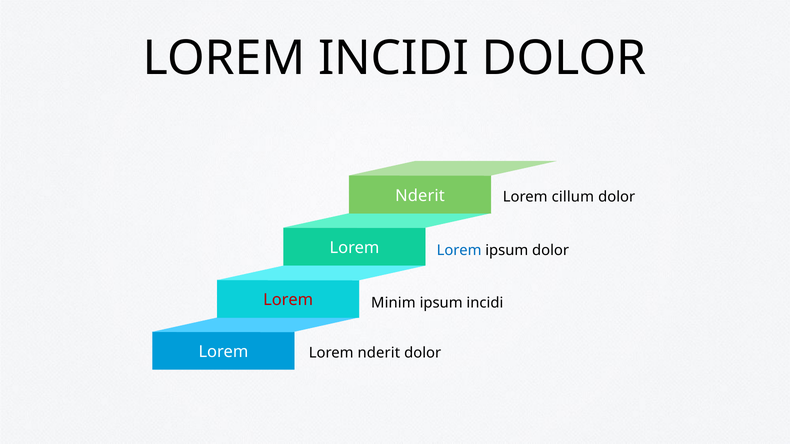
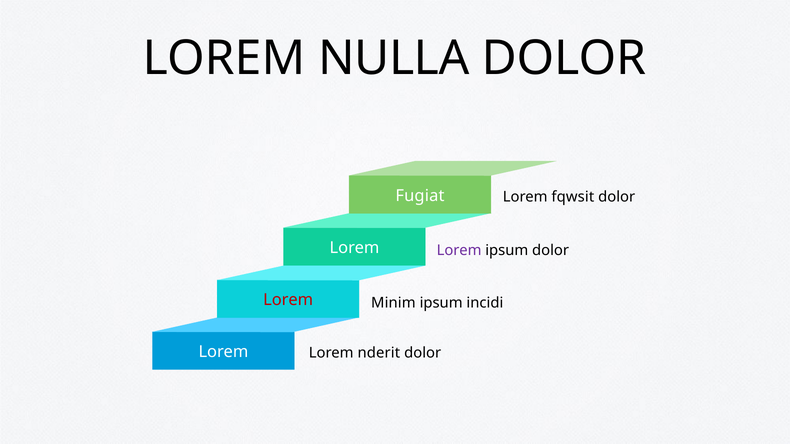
LOREM INCIDI: INCIDI -> NULLA (394, 58)
Nderit: Nderit -> Fugiat (420, 196)
cillum: cillum -> fqwsit (573, 197)
Lorem colour: blue -> purple (459, 250)
